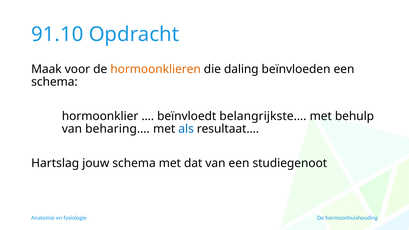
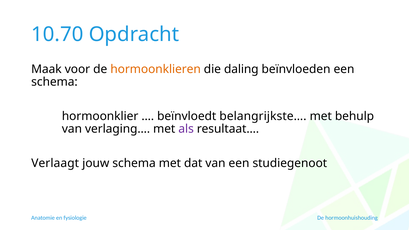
91.10: 91.10 -> 10.70 (57, 34)
beharing…: beharing… -> verlaging… (118, 129)
als colour: blue -> purple (186, 129)
Hartslag: Hartslag -> Verlaagt (55, 163)
